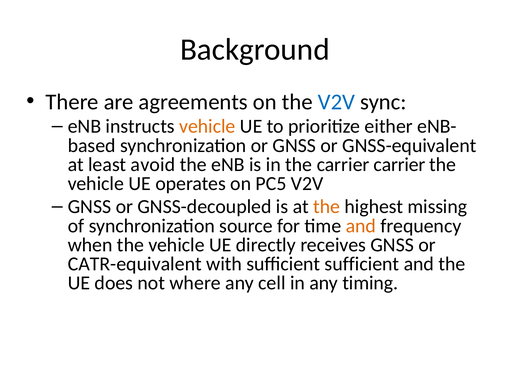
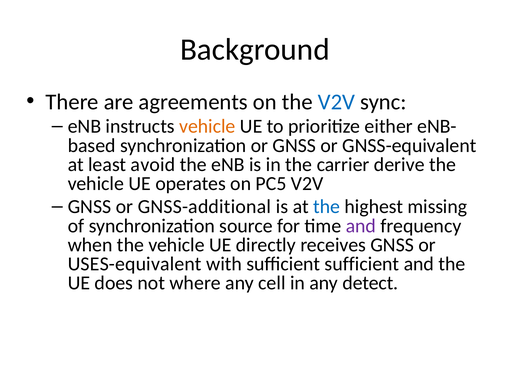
carrier carrier: carrier -> derive (399, 164)
GNSS-decoupled: GNSS-decoupled -> GNSS-additional (204, 206)
the colour: orange -> blue (327, 206)
and colour: orange -> purple (361, 225)
CATR-equivalent: CATR-equivalent -> USES-equivalent (135, 264)
timing: timing -> detect (370, 283)
